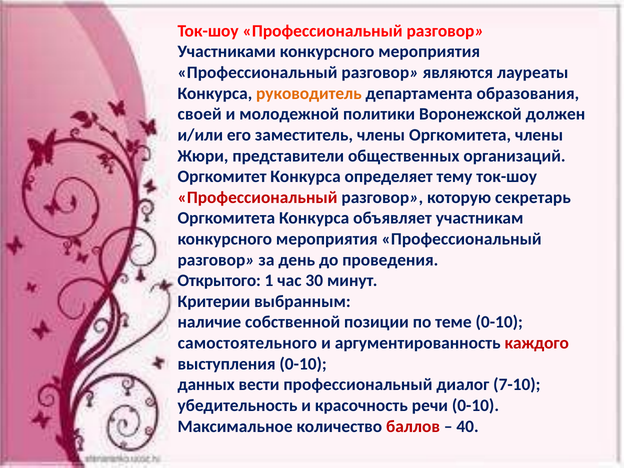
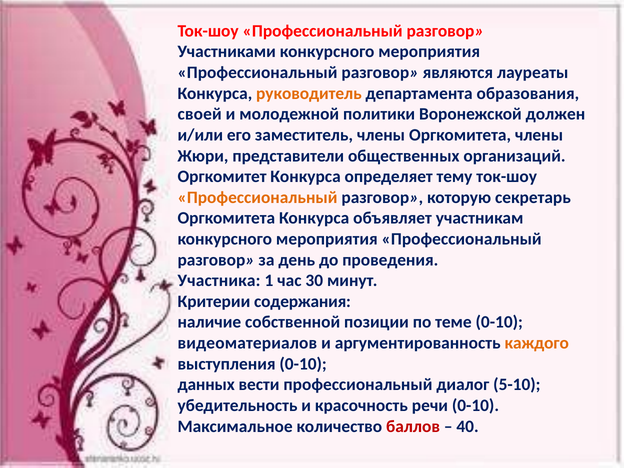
Профессиональный colour: red -> orange (258, 197)
Открытого: Открытого -> Участника (219, 281)
выбранным: выбранным -> содержания (302, 301)
самостоятельного: самостоятельного -> видеоматериалов (247, 343)
каждого colour: red -> orange (537, 343)
7-10: 7-10 -> 5-10 (517, 385)
